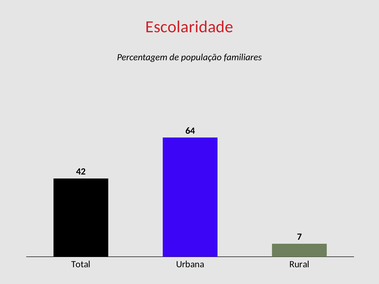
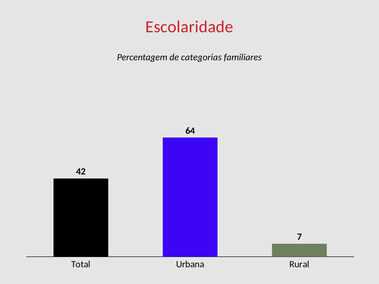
população: população -> categorias (201, 57)
